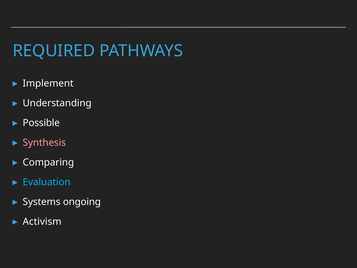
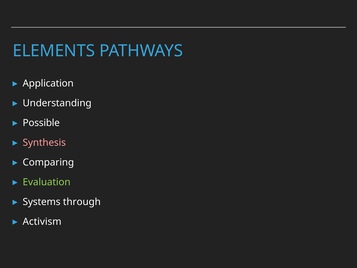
REQUIRED: REQUIRED -> ELEMENTS (54, 51)
Implement: Implement -> Application (48, 83)
Evaluation colour: light blue -> light green (47, 182)
ongoing: ongoing -> through (82, 202)
